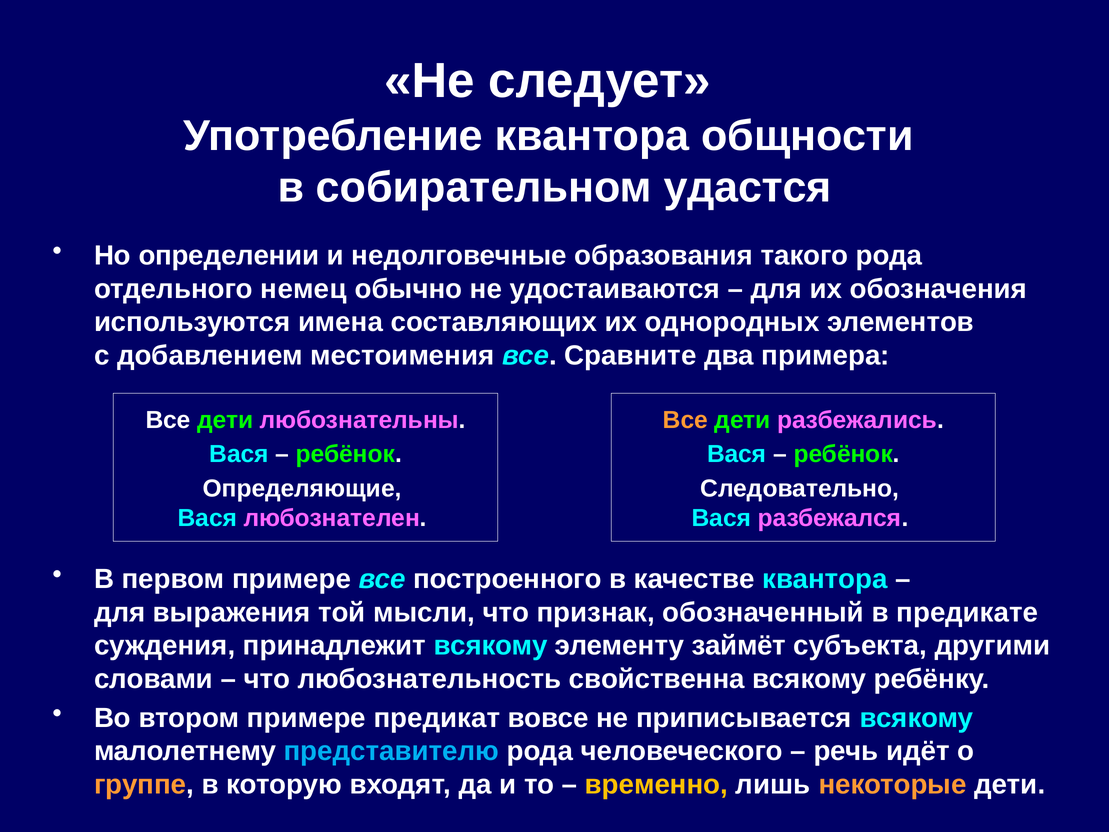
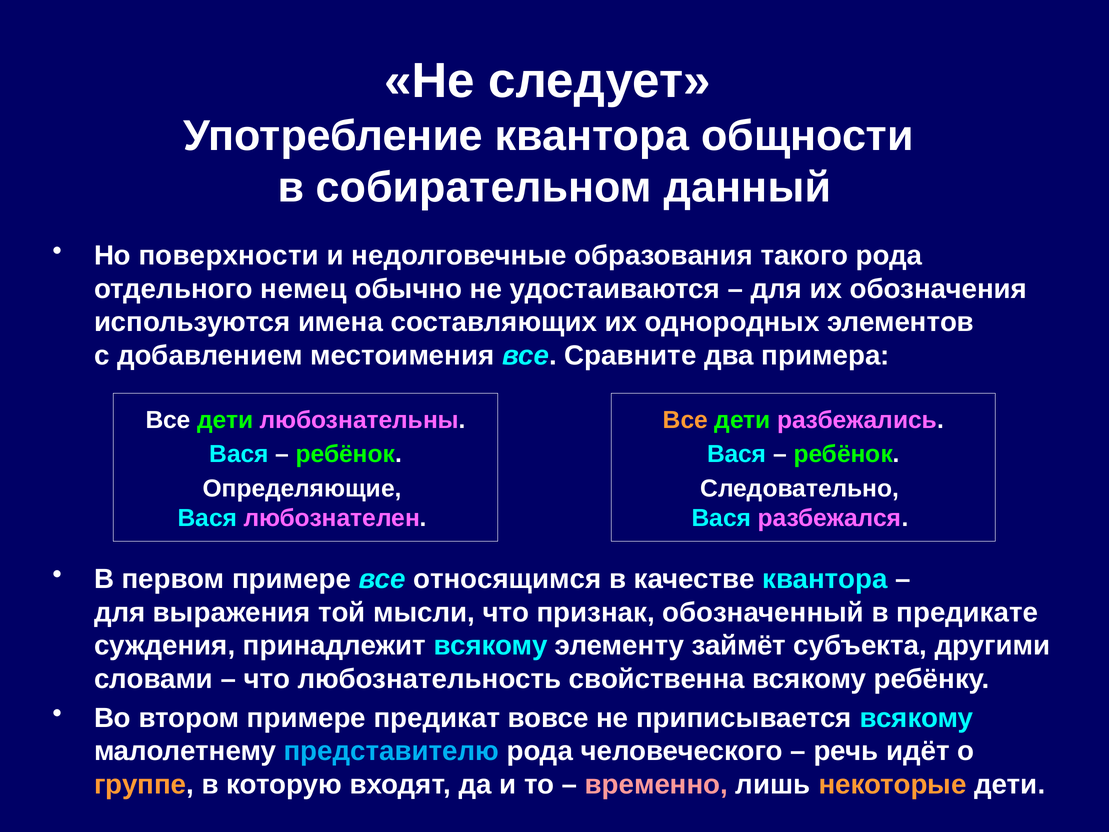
удастся: удастся -> данный (747, 188)
определении: определении -> поверхности (229, 256)
построенного: построенного -> относящимся (507, 579)
временно colour: yellow -> pink (656, 784)
